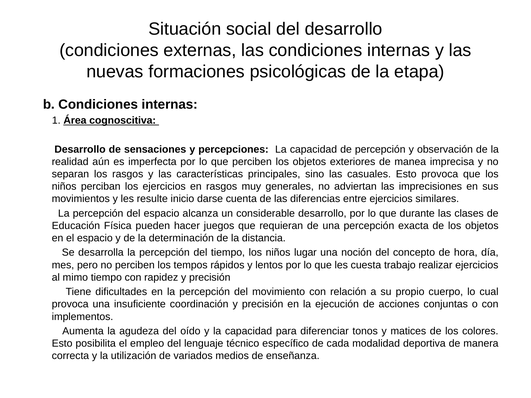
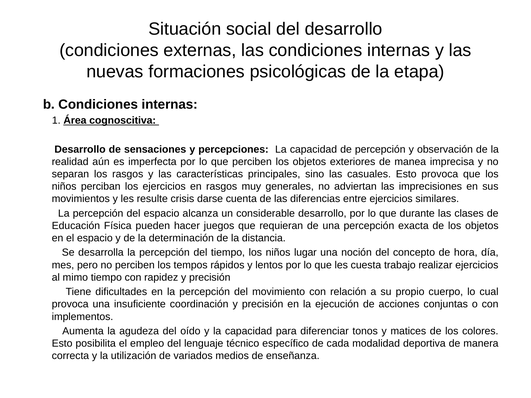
inicio: inicio -> crisis (182, 199)
